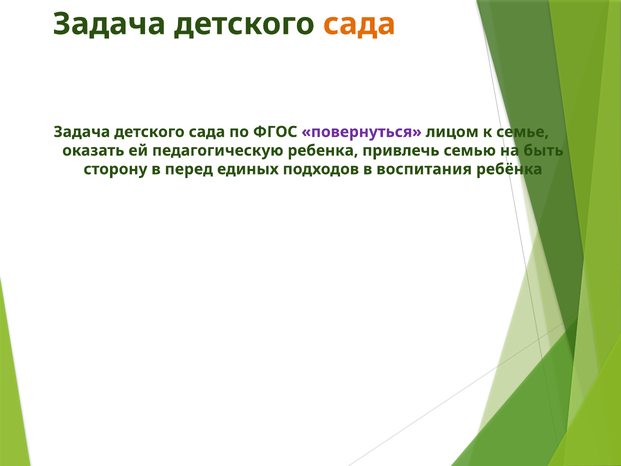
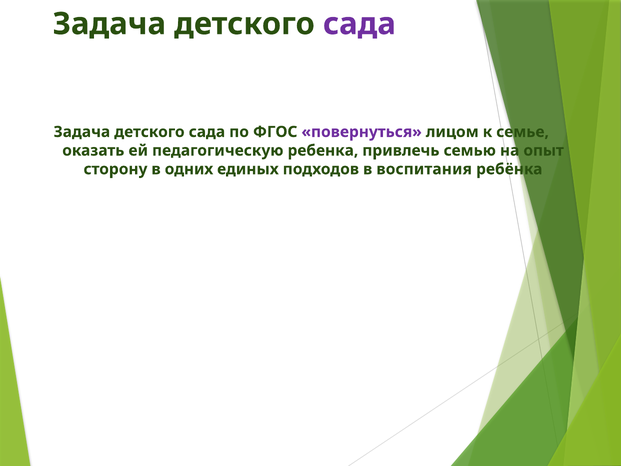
сада colour: orange -> purple (359, 24)
быть: быть -> опыт (544, 150)
перед: перед -> одних (189, 169)
